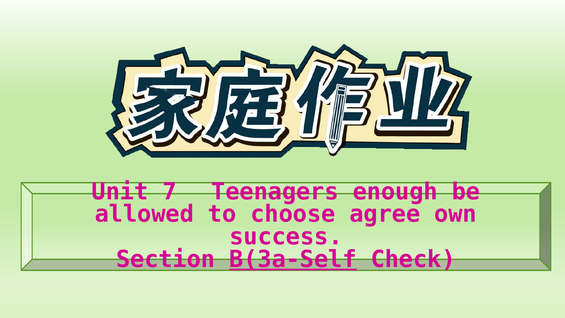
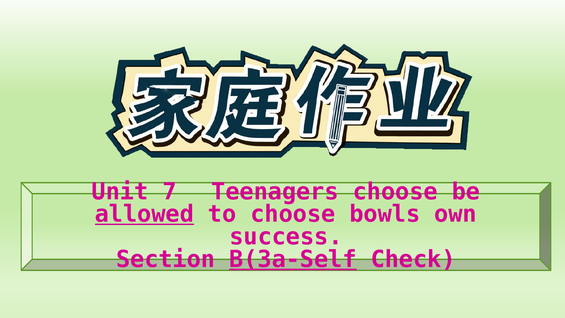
Teenagers enough: enough -> choose (395, 191)
allowed underline: none -> present (144, 214)
agree: agree -> bowls (385, 214)
